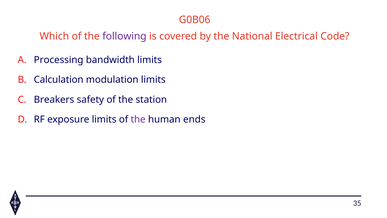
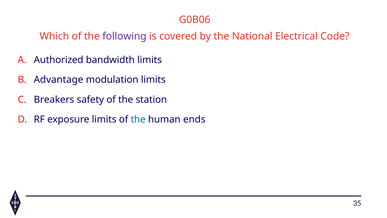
Processing: Processing -> Authorized (59, 60)
Calculation: Calculation -> Advantage (59, 80)
the colour: purple -> blue (138, 119)
